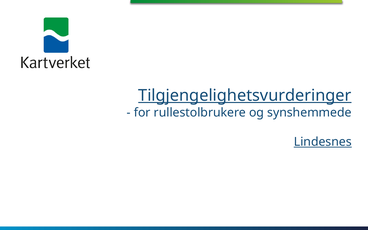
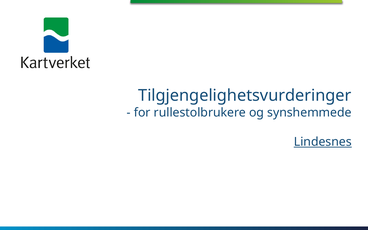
Tilgjengelighetsvurderinger underline: present -> none (245, 96)
